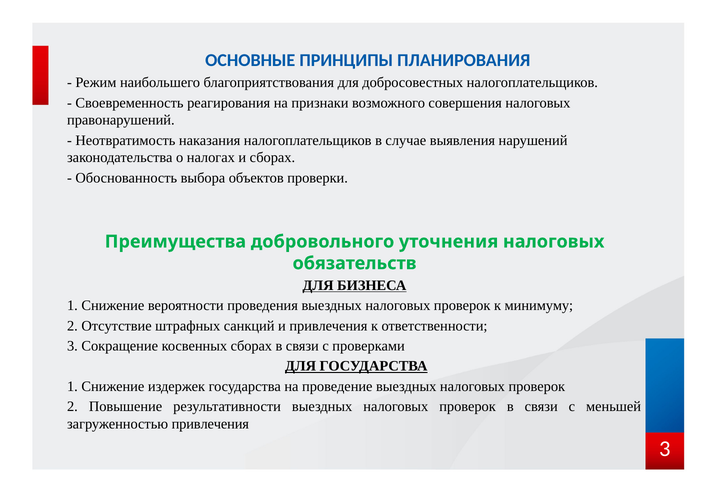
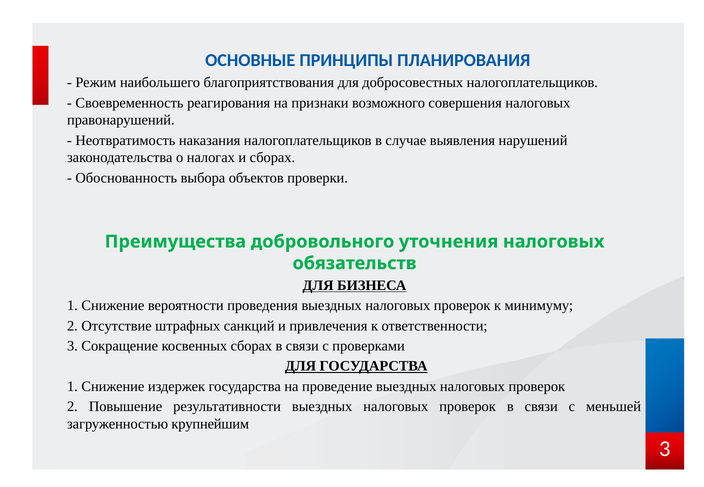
загруженностью привлечения: привлечения -> крупнейшим (210, 424)
